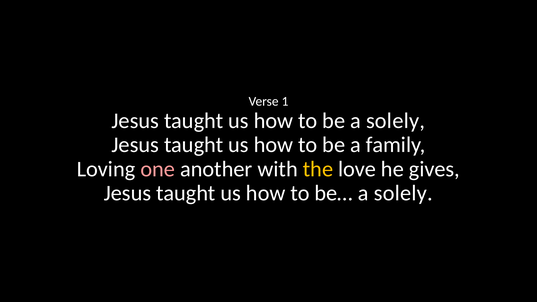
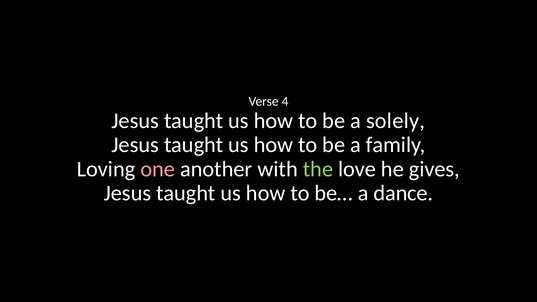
1: 1 -> 4 (285, 102)
the colour: yellow -> light green (318, 169)
be… a solely: solely -> dance (403, 193)
